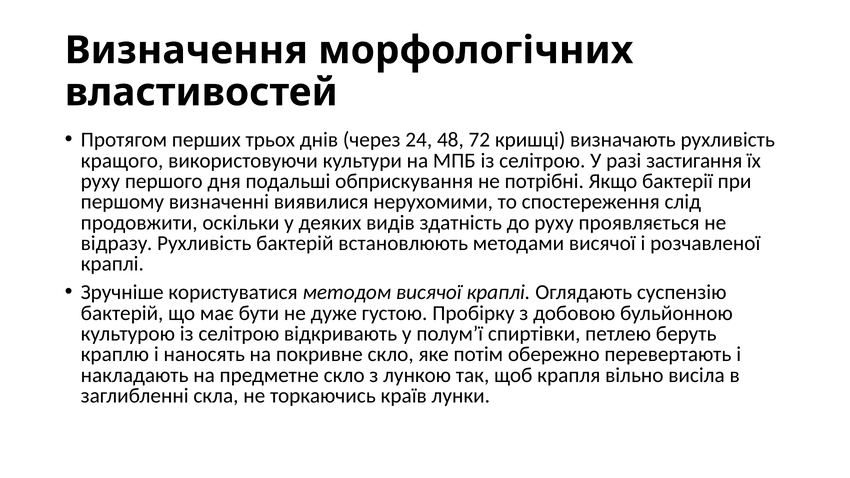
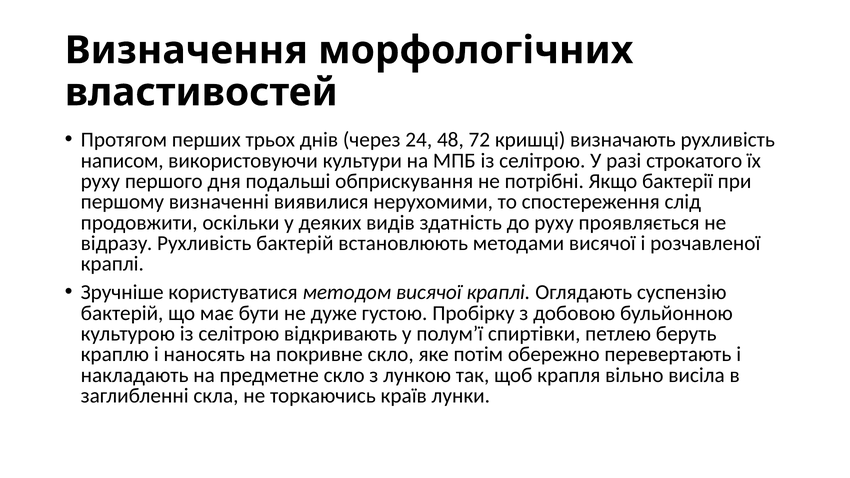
кращого: кращого -> написом (122, 161)
застигання: застигання -> строкатого (694, 161)
